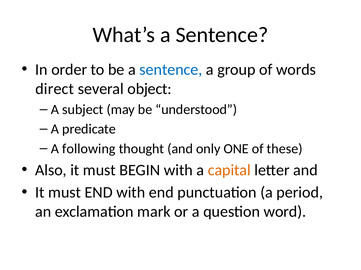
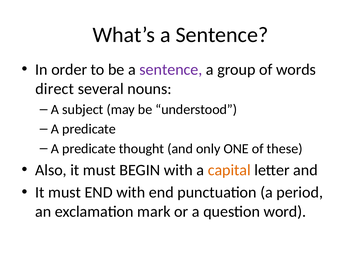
sentence colour: blue -> purple (171, 70)
object: object -> nouns (150, 89)
following: following -> predicate (89, 149)
